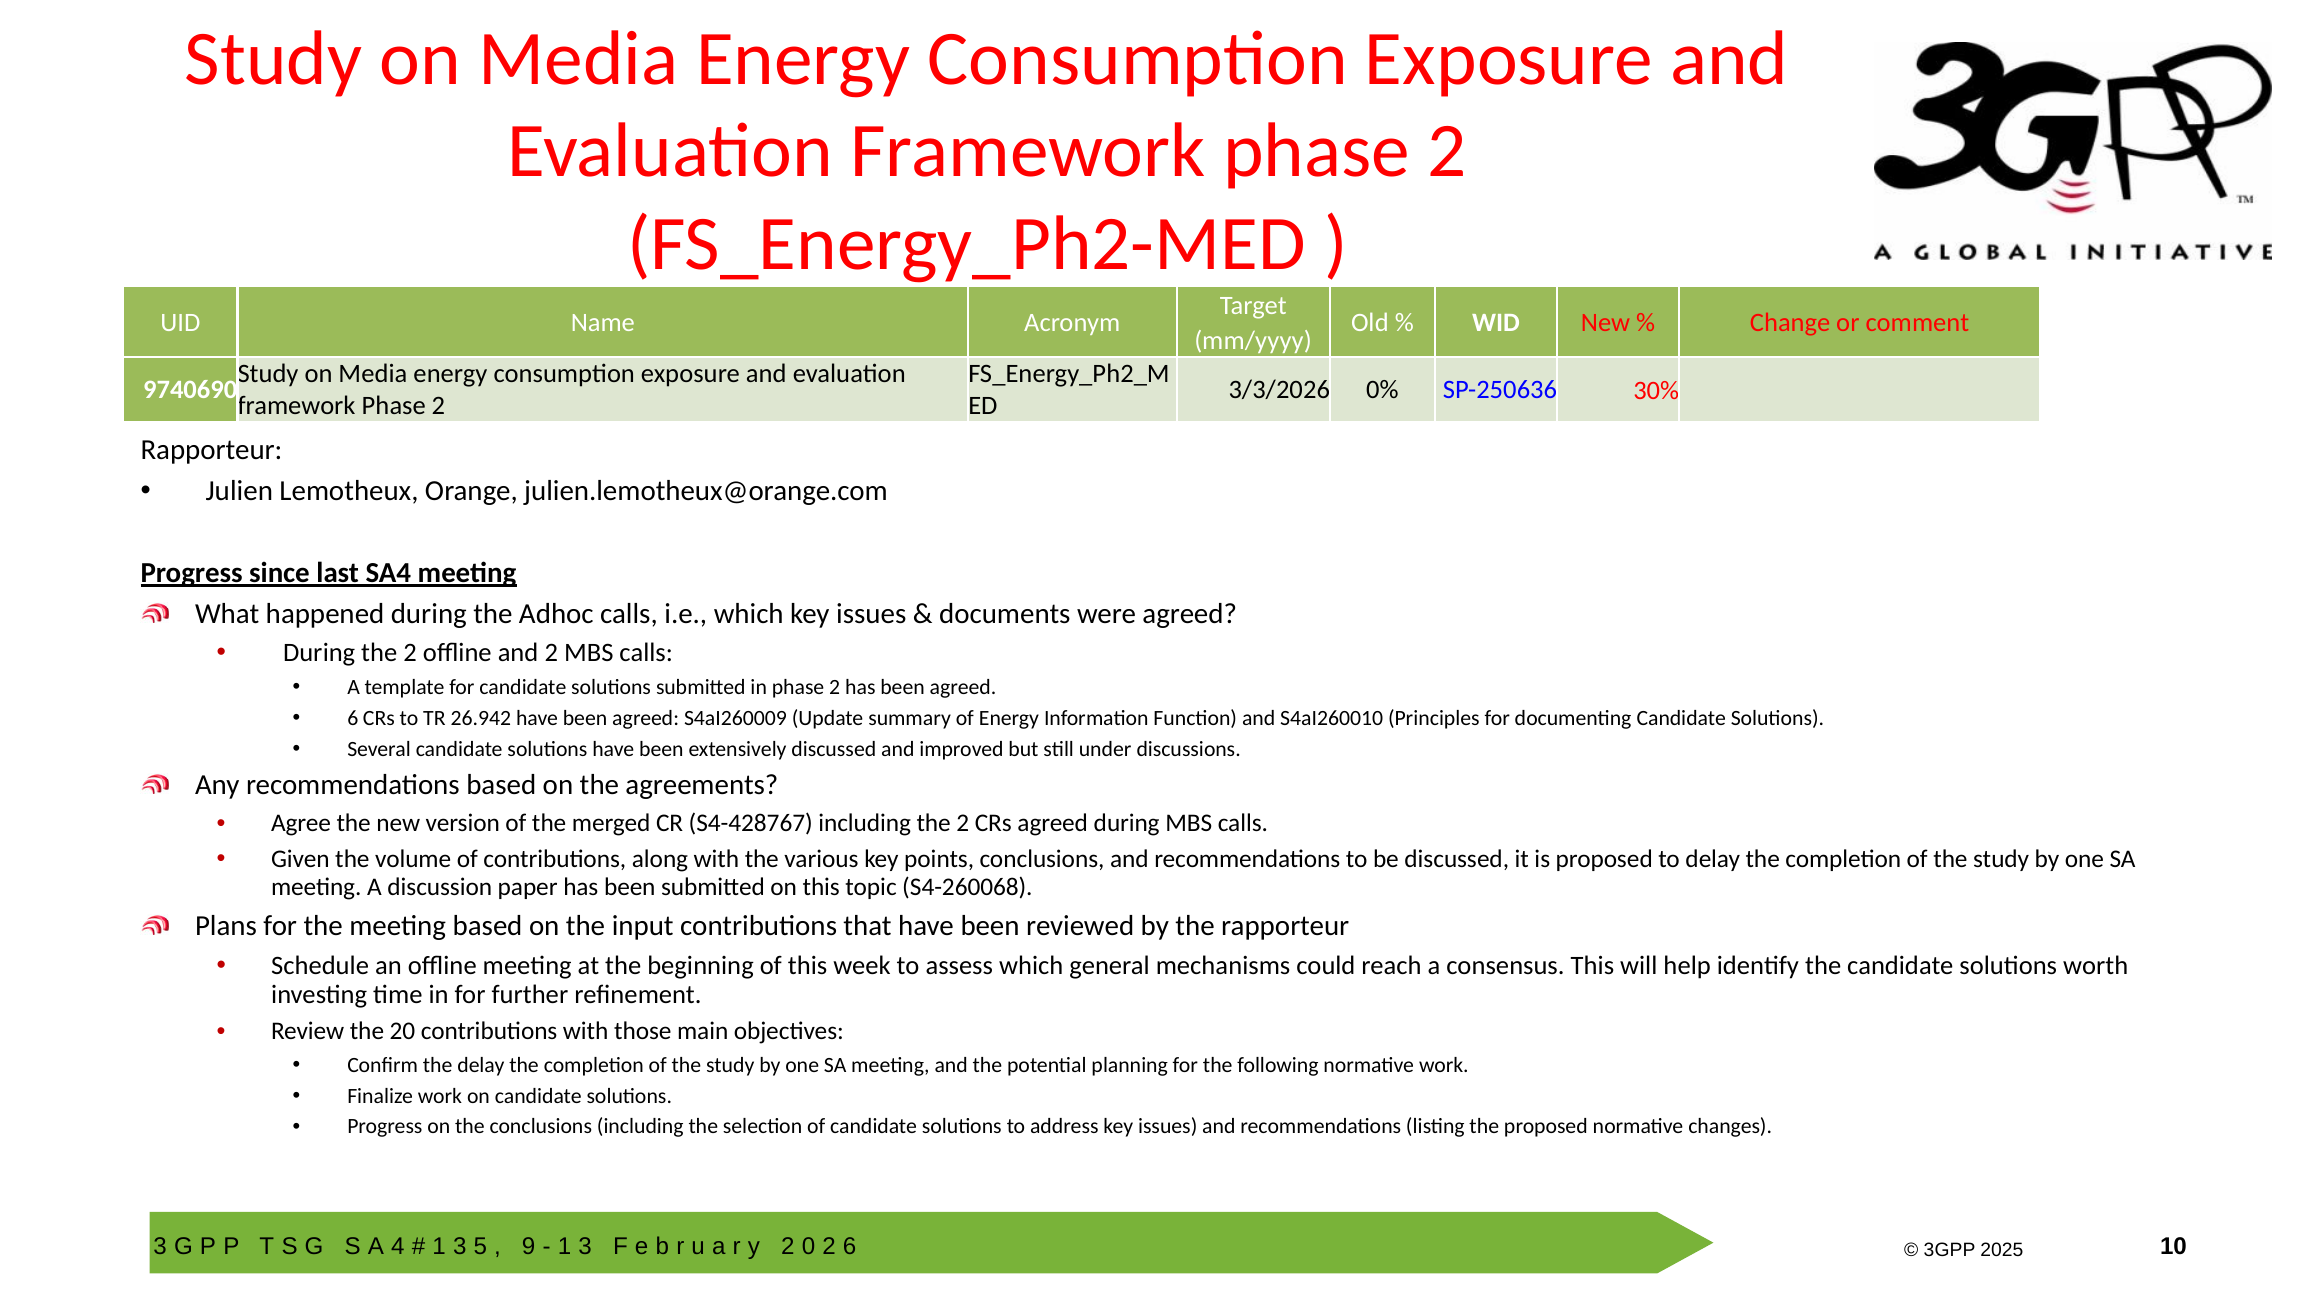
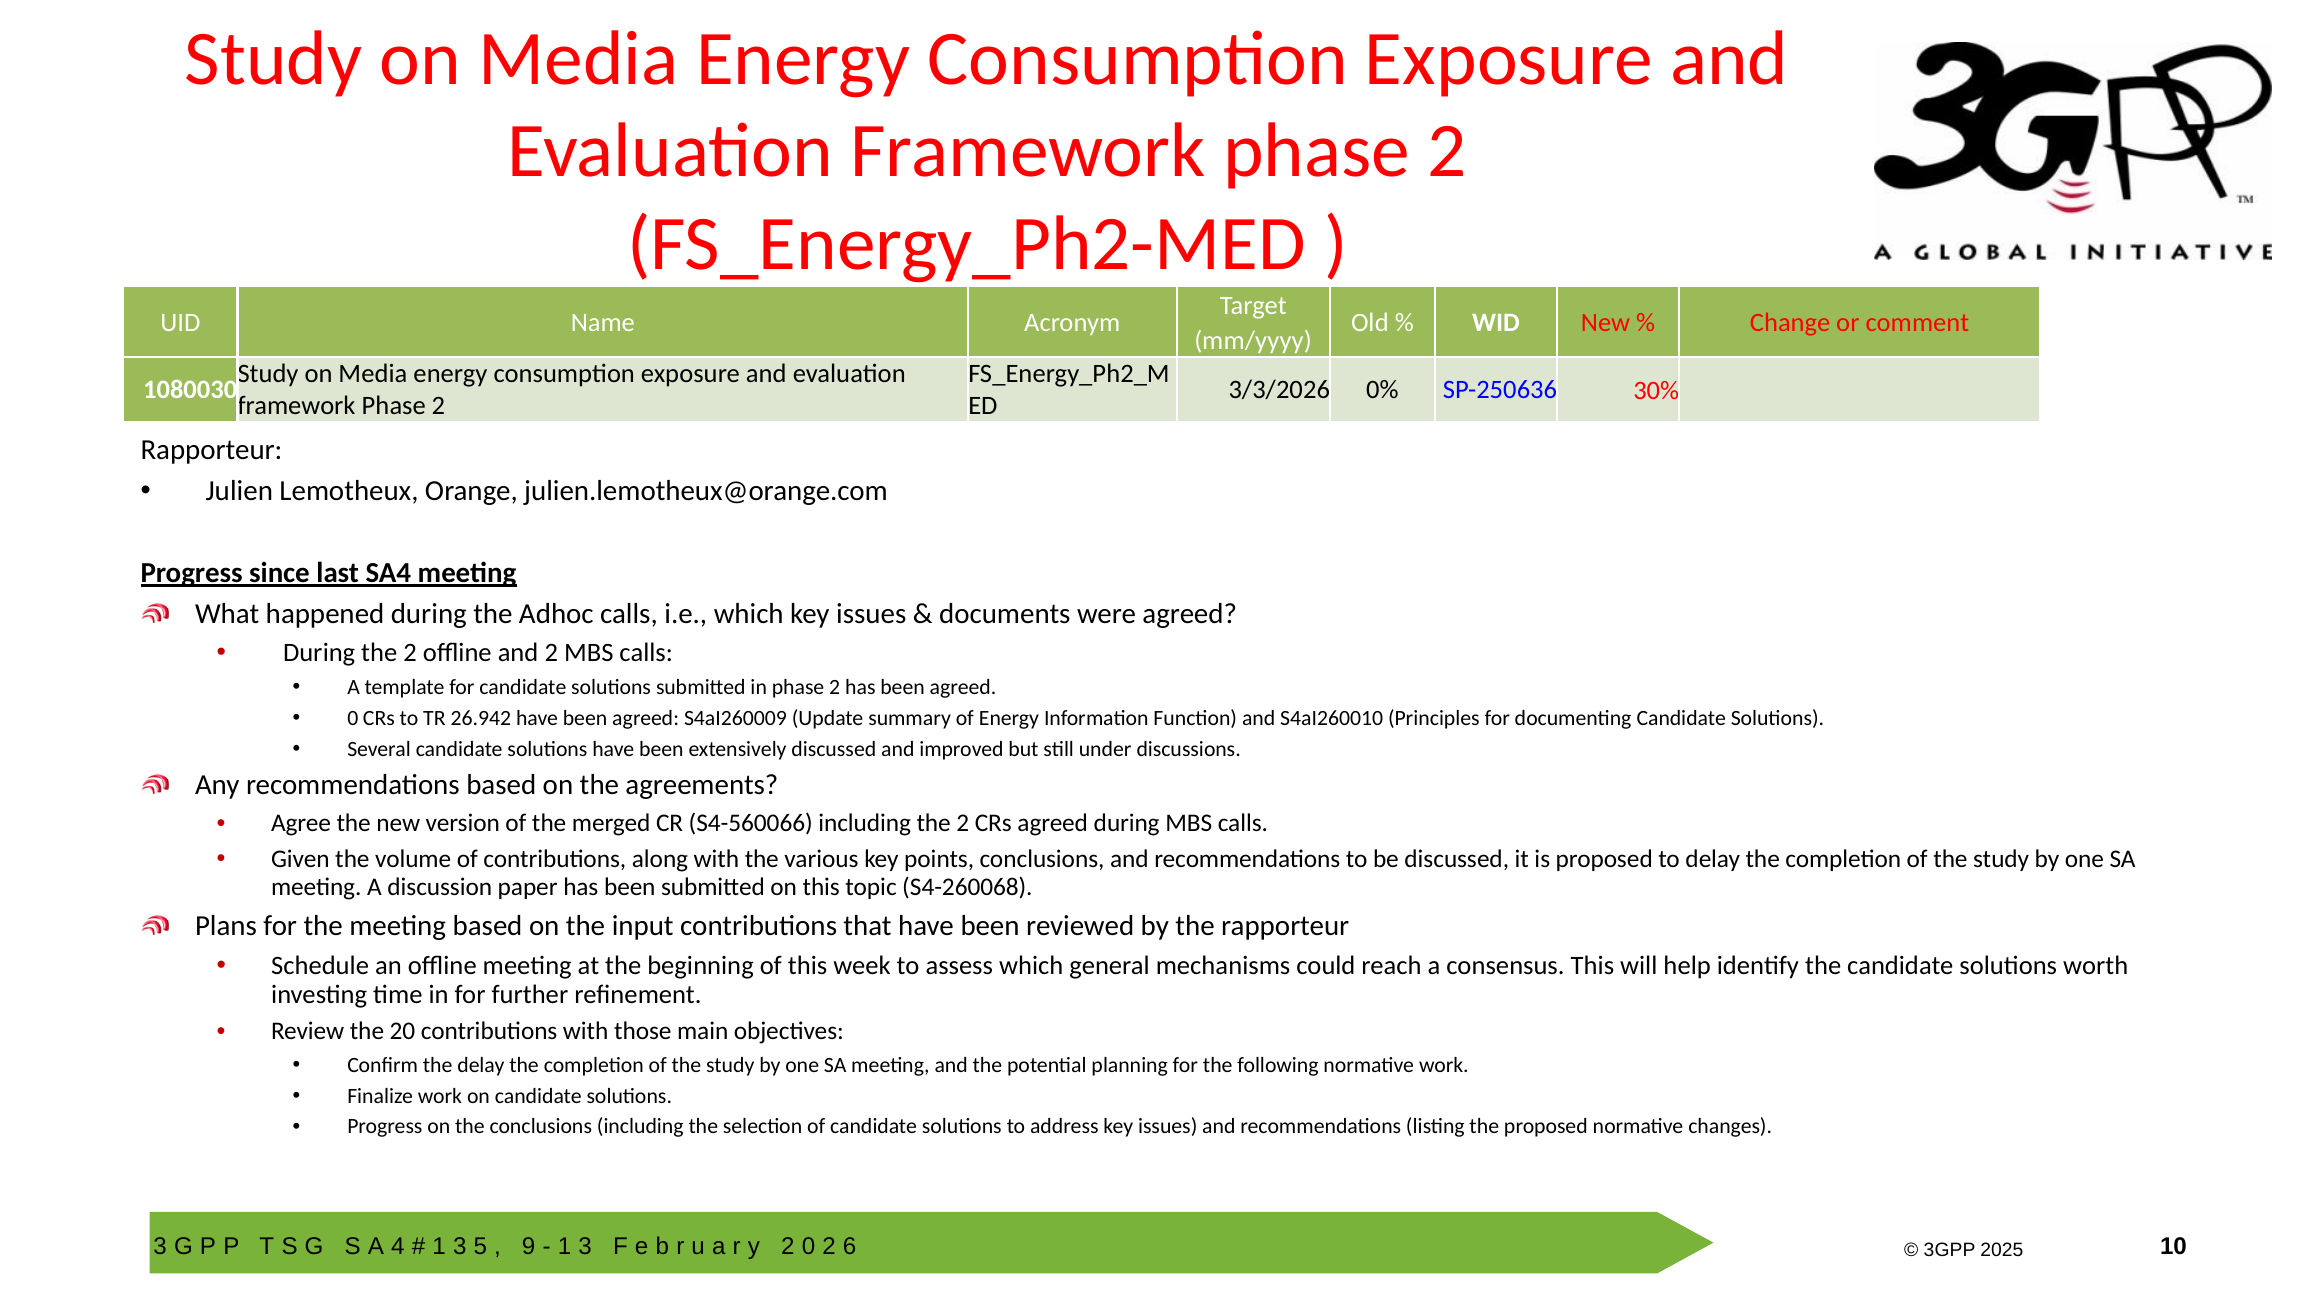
9740690: 9740690 -> 1080030 (190, 390)
6: 6 -> 0 (353, 718)
S4-428767: S4-428767 -> S4-560066 (751, 823)
